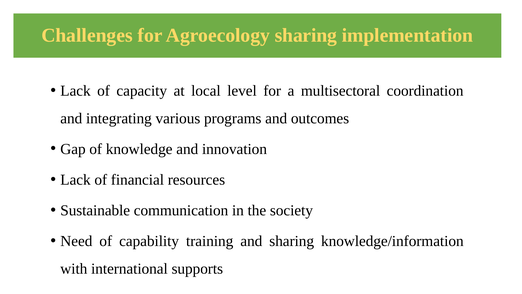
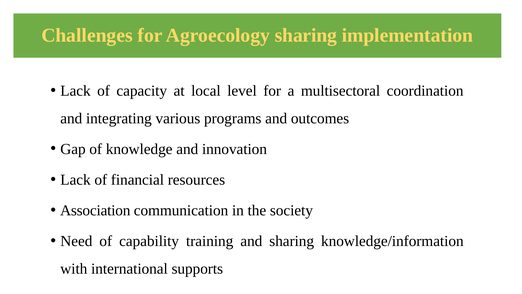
Sustainable: Sustainable -> Association (95, 210)
